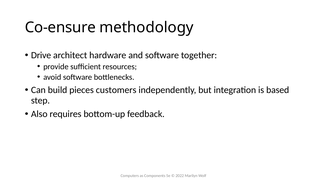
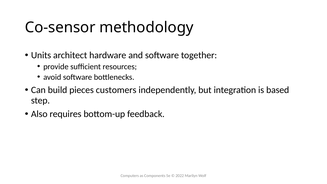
Co-ensure: Co-ensure -> Co-sensor (60, 27)
Drive: Drive -> Units (41, 55)
